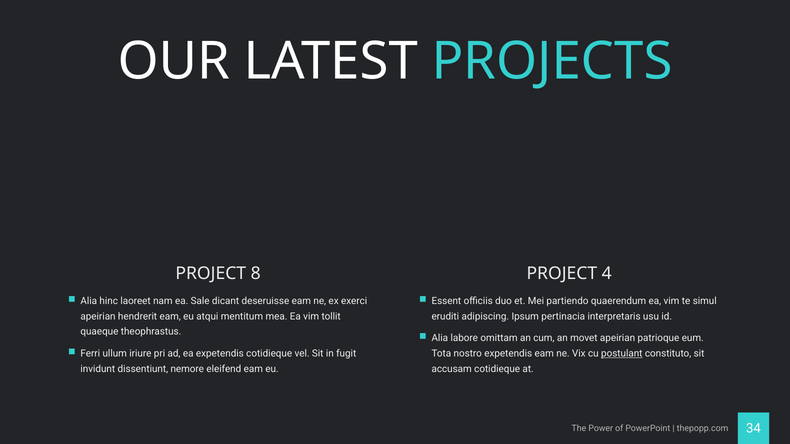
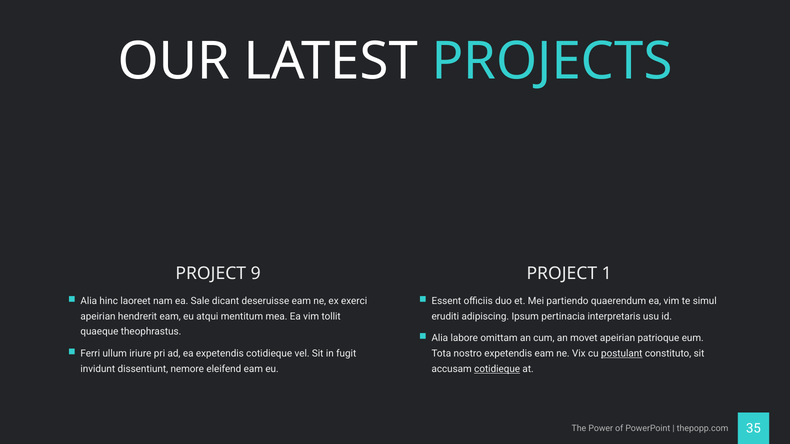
8: 8 -> 9 (256, 273)
4: 4 -> 1 (607, 273)
cotidieque underline: none -> present (497, 369)
34: 34 -> 35 (753, 429)
